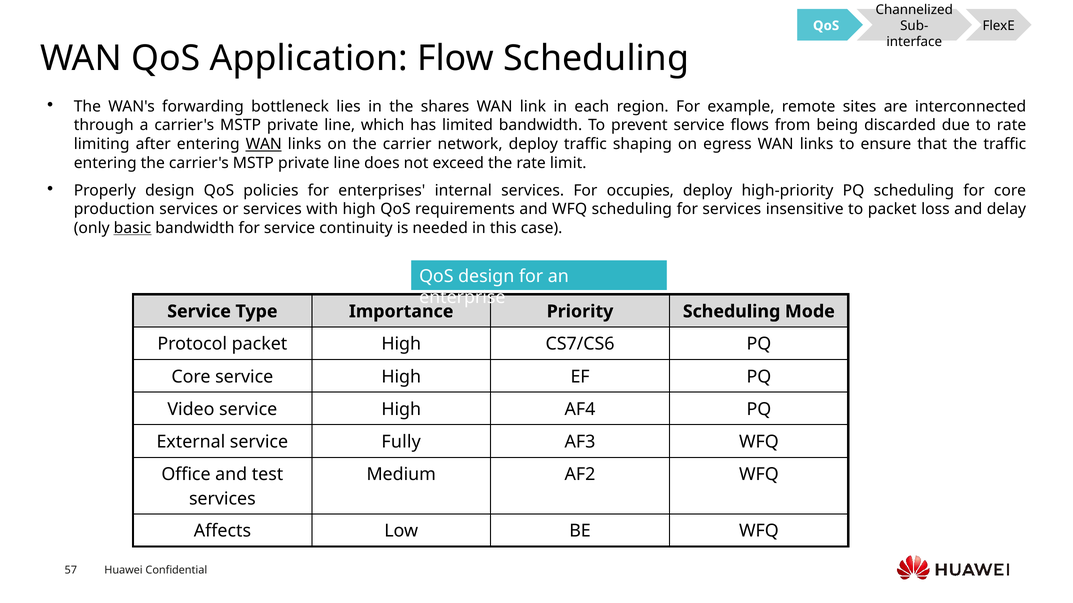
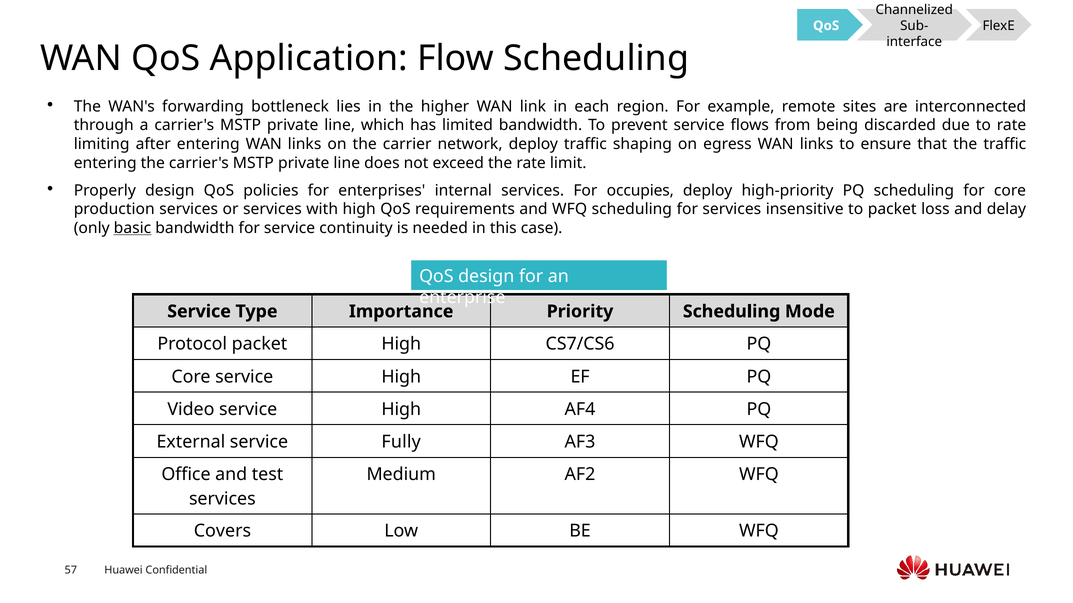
shares: shares -> higher (445, 107)
WAN underline: present -> none (264, 144)
Affects: Affects -> Covers (222, 532)
